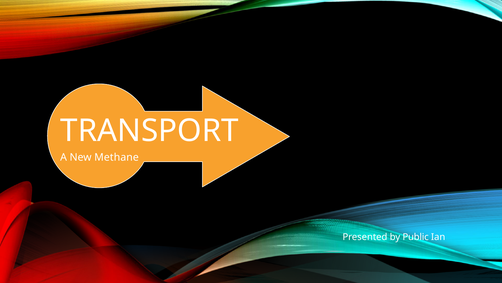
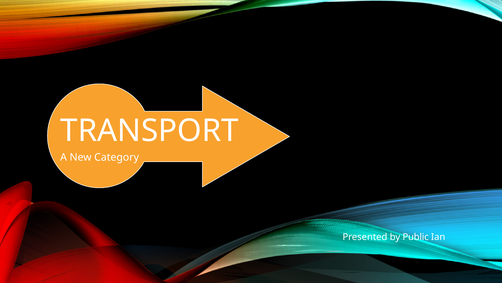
Methane: Methane -> Category (117, 157)
